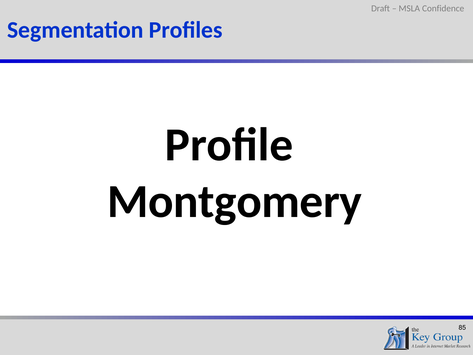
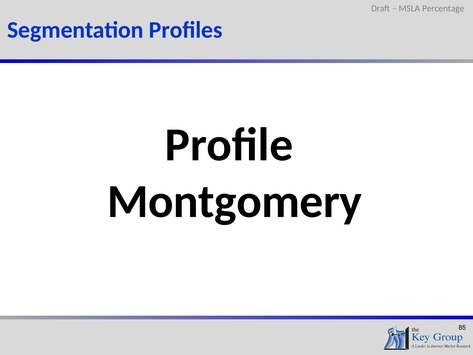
Confidence: Confidence -> Percentage (443, 8)
